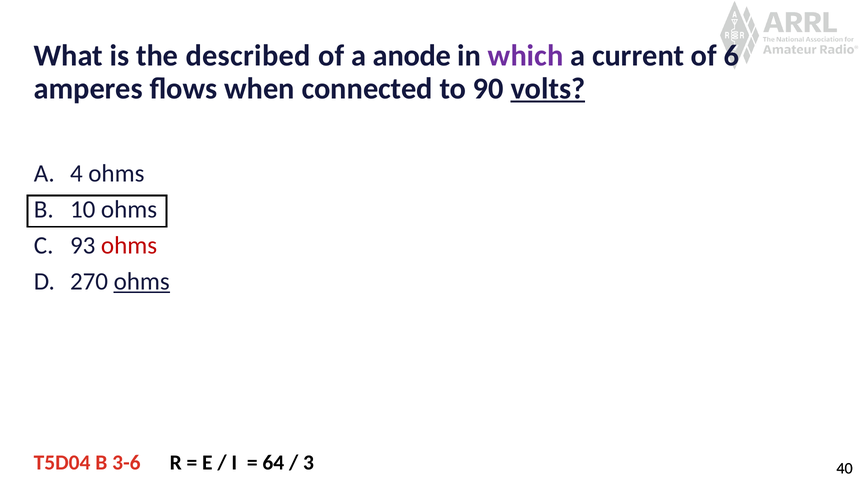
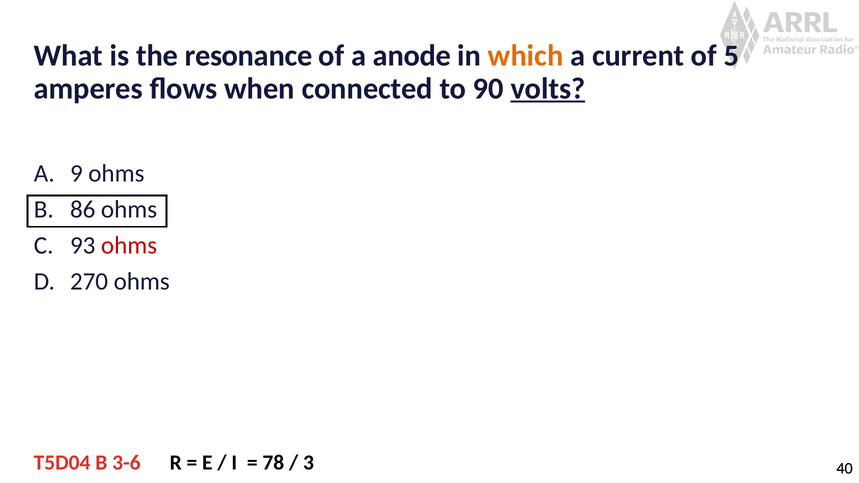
described: described -> resonance (248, 56)
which colour: purple -> orange (526, 56)
6: 6 -> 5 (731, 56)
4: 4 -> 9 (76, 174)
10: 10 -> 86 (83, 210)
ohms underline: present -> none (142, 282)
64: 64 -> 78 (273, 463)
